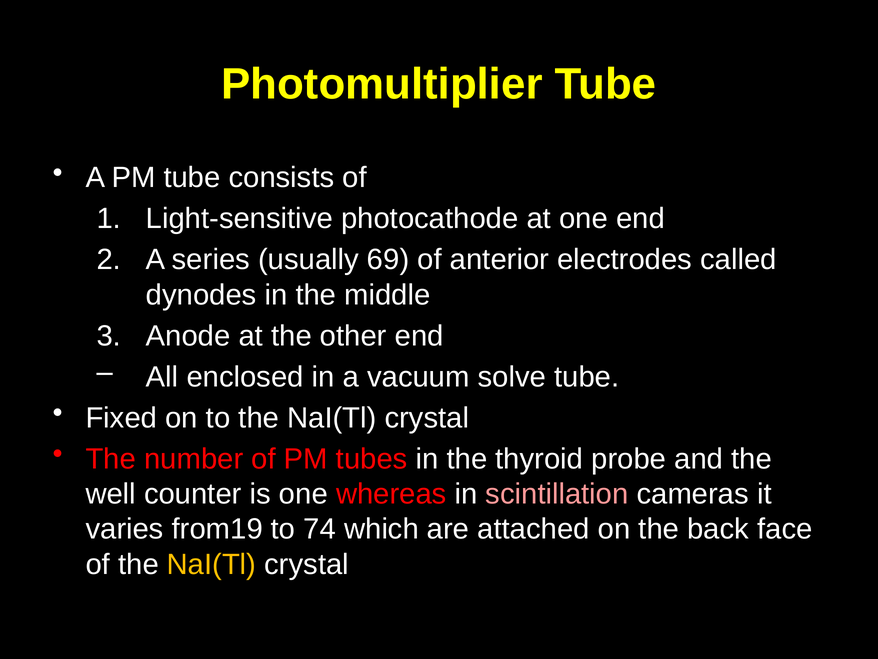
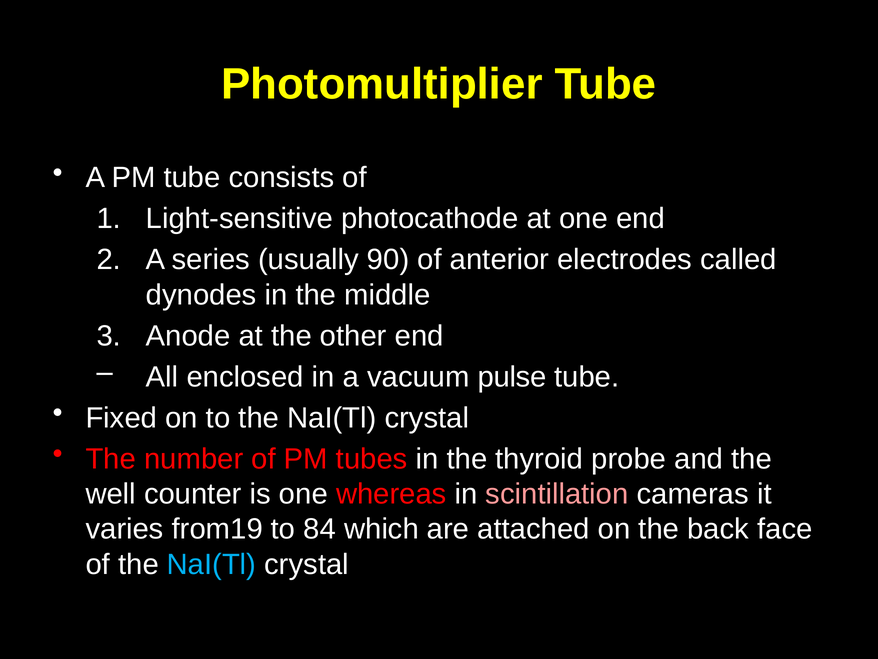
69: 69 -> 90 (388, 260)
solve: solve -> pulse (512, 377)
74: 74 -> 84 (320, 529)
NaI(Tl colour: yellow -> light blue (212, 564)
